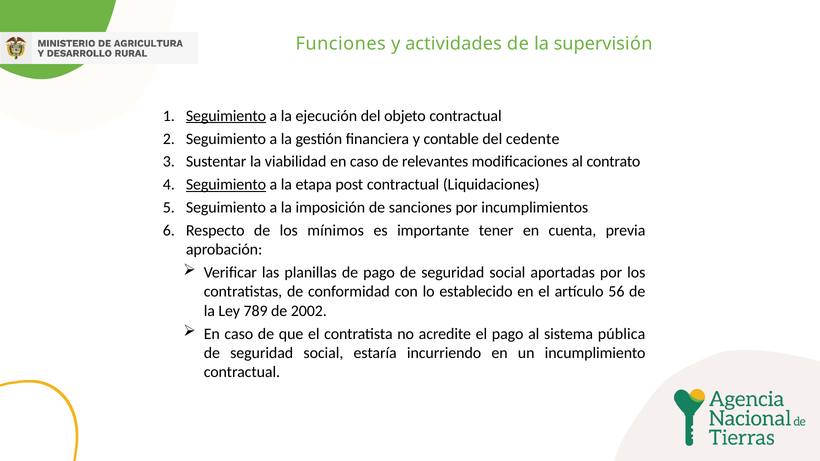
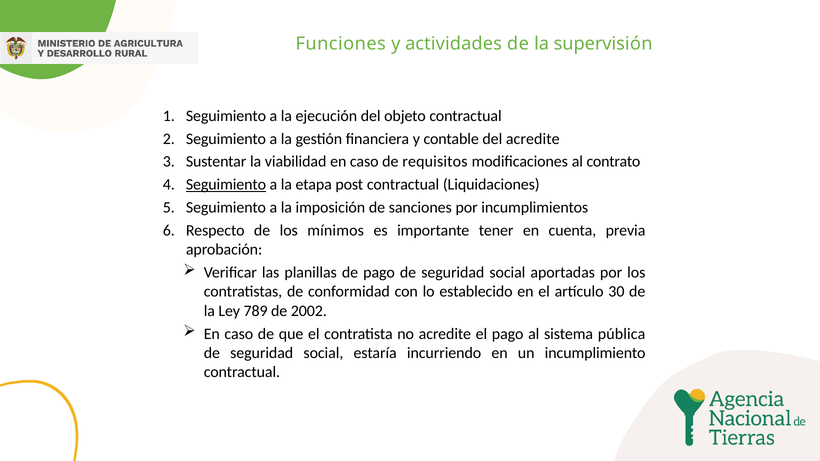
Seguimiento underline: present -> none (226, 116)
del cedente: cedente -> acredite (533, 139)
relevantes: relevantes -> requisitos (435, 162)
56: 56 -> 30 (616, 292)
